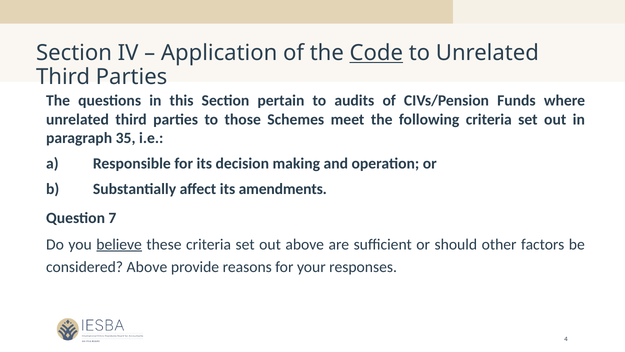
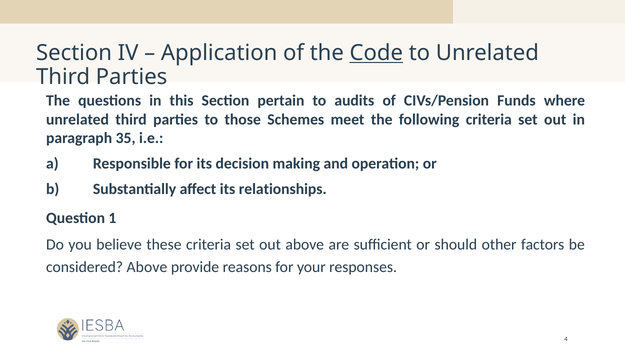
amendments: amendments -> relationships (283, 189)
7: 7 -> 1 (112, 218)
believe underline: present -> none (119, 244)
